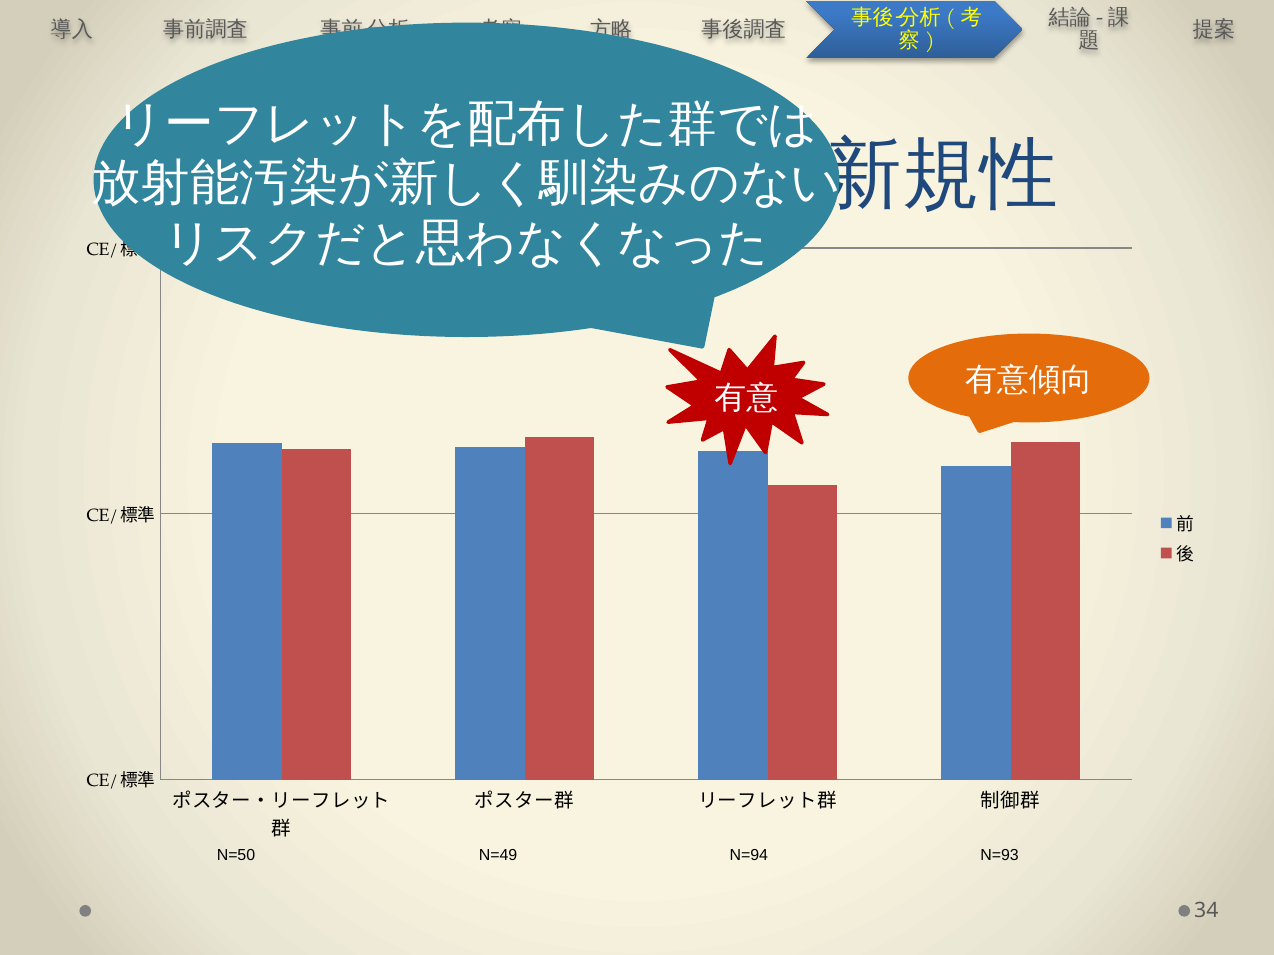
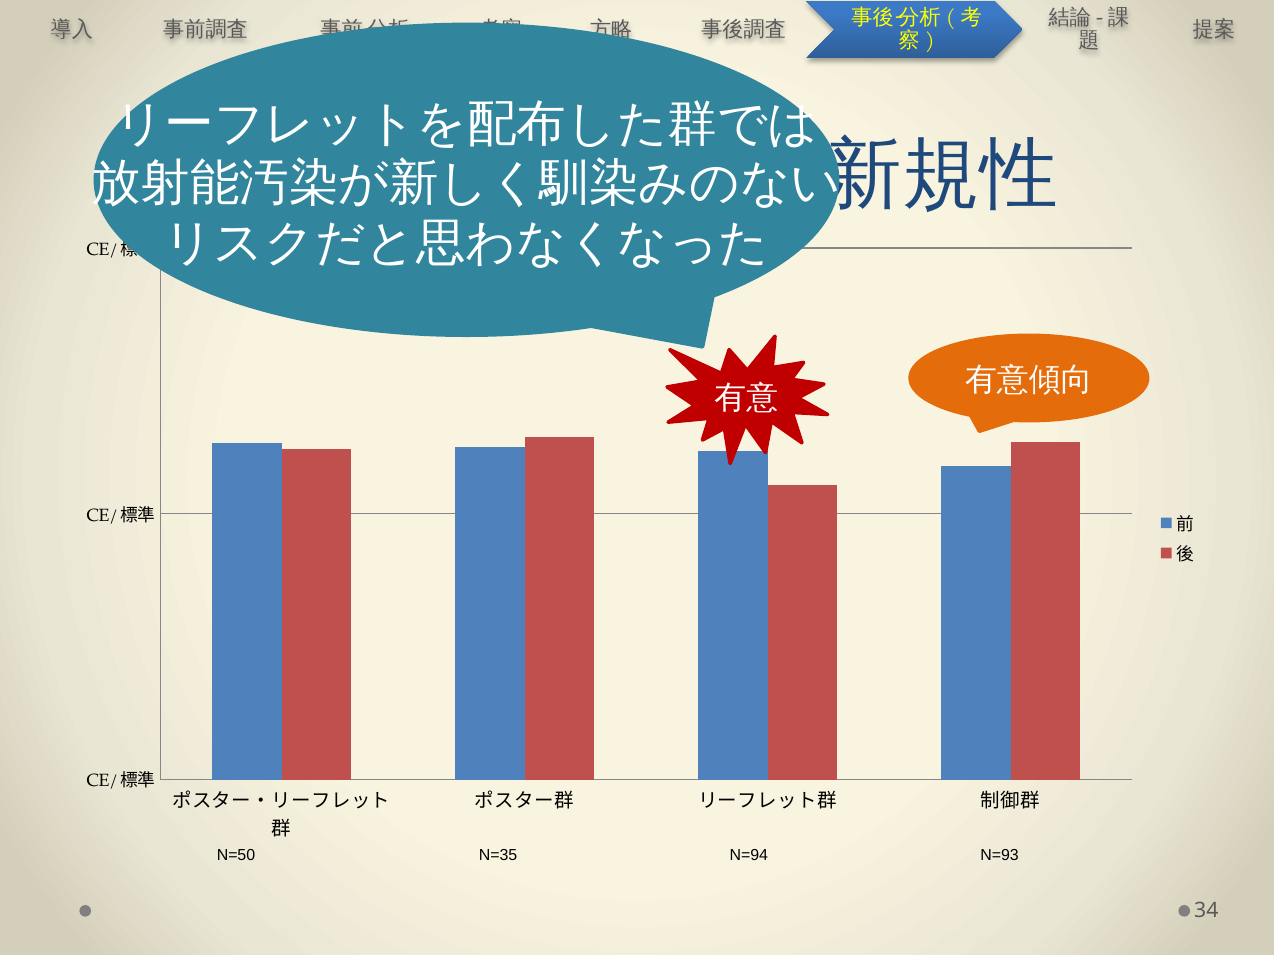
N=49: N=49 -> N=35 (498, 856)
